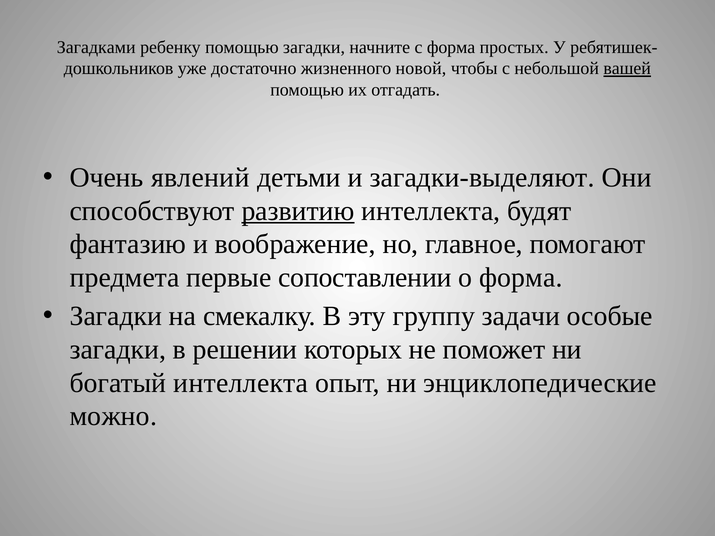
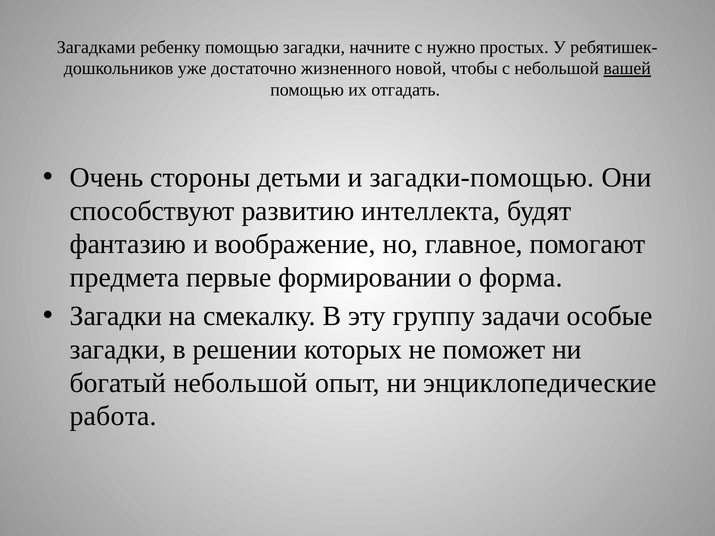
с форма: форма -> нужно (451, 47)
явлений: явлений -> стороны (200, 178)
загадки-выделяют: загадки-выделяют -> загадки-помощью (482, 178)
развитию underline: present -> none (298, 211)
сопоставлении: сопоставлении -> формировании (365, 278)
богатый интеллекта: интеллекта -> небольшой (241, 383)
можно: можно -> работа (113, 416)
